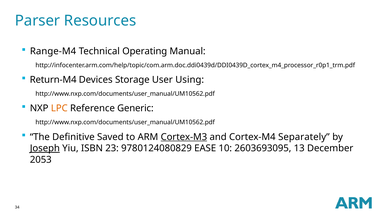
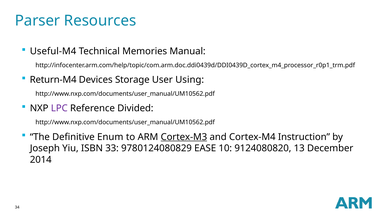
Range-M4: Range-M4 -> Useful-M4 (53, 51)
Operating: Operating -> Memories (145, 51)
LPC colour: orange -> purple (59, 108)
Generic: Generic -> Divided (135, 108)
Saved: Saved -> Enum (110, 137)
Separately: Separately -> Instruction (304, 137)
Joseph underline: present -> none (45, 148)
23: 23 -> 33 (112, 148)
2603693095: 2603693095 -> 9124080820 (263, 148)
2053: 2053 -> 2014 (41, 160)
